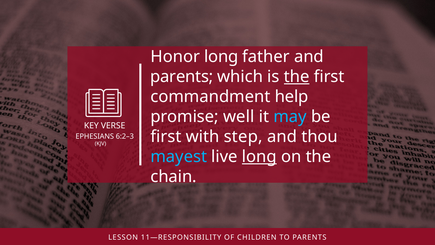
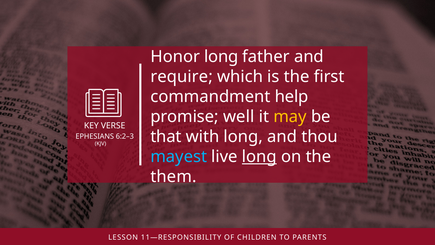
parents: parents -> require (182, 77)
the underline: present -> none (297, 77)
may colour: light blue -> yellow (290, 117)
first: first -> that (166, 136)
with step: step -> long (243, 136)
chain: chain -> them (173, 176)
